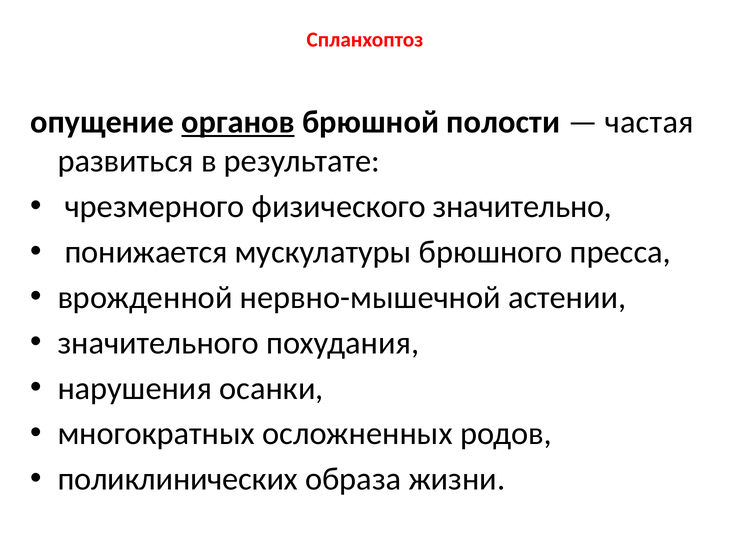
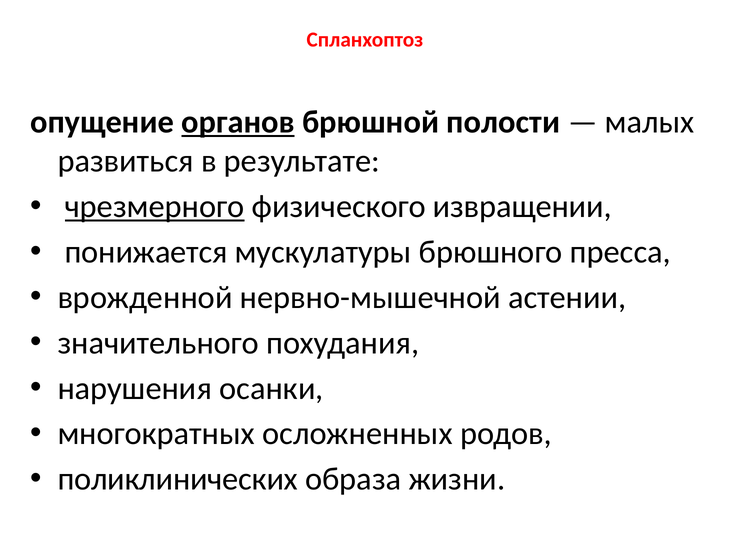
частая: частая -> малых (649, 122)
чрезмерного underline: none -> present (155, 207)
значительно: значительно -> извращении (522, 207)
